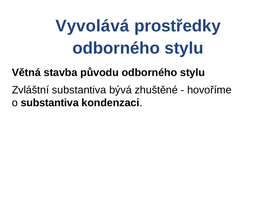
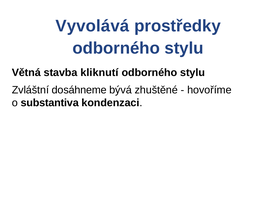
původu: původu -> kliknutí (99, 72)
Zvláštní substantiva: substantiva -> dosáhneme (79, 90)
